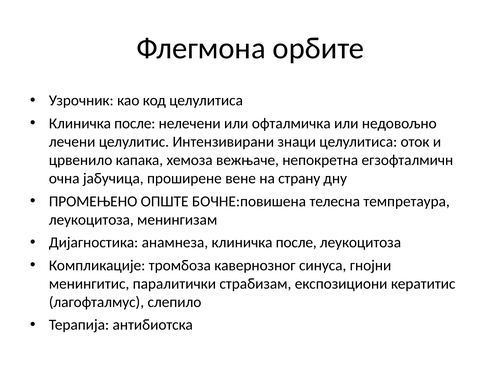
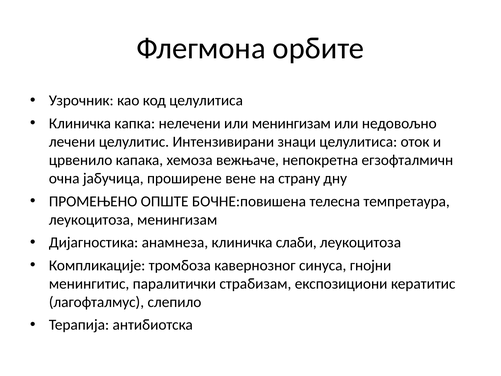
после: после -> капка (135, 123)
или офталмичка: офталмичка -> менингизам (291, 123)
анамнеза клиничка после: после -> слаби (296, 242)
